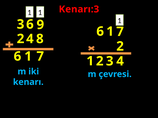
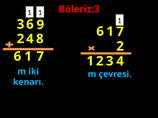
Kenarı:3: Kenarı:3 -> Böleriz:3 (79, 9)
